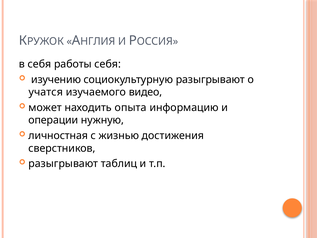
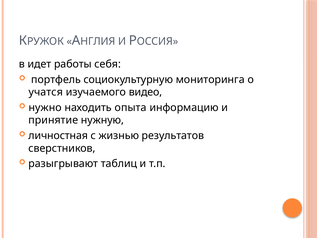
в себя: себя -> идет (39, 64)
изучению: изучению -> портфель (56, 79)
социокультурную разыгрывают: разыгрывают -> мониторинга (210, 79)
может: может -> нужно (45, 107)
операции: операции -> принятие (53, 120)
достижения: достижения -> результатов (173, 135)
